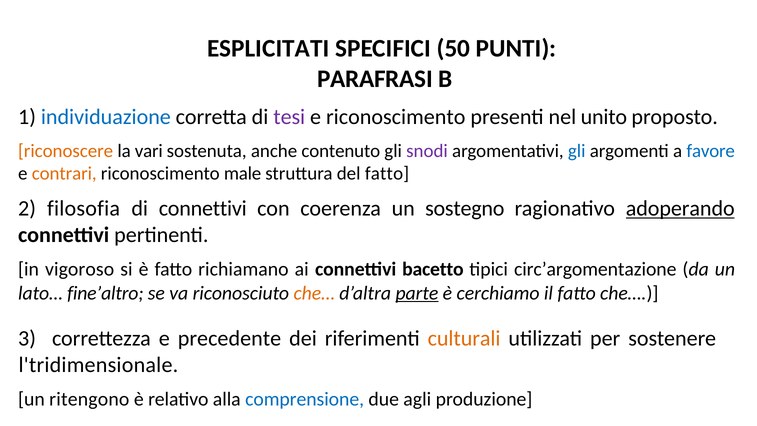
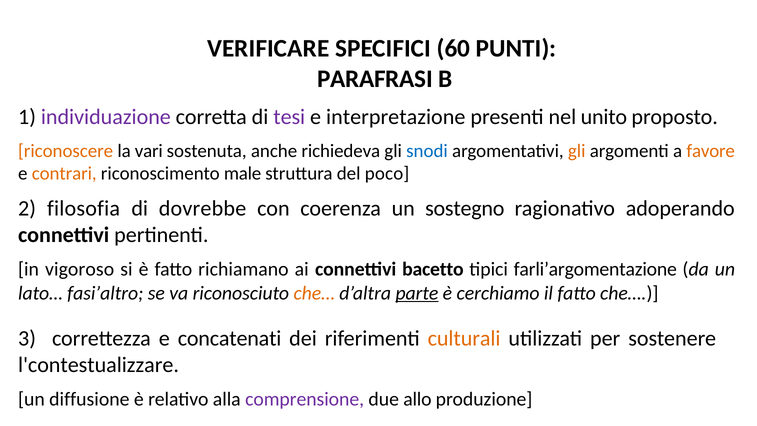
ESPLICITATI: ESPLICITATI -> VERIFICARE (268, 48)
50: 50 -> 60 (453, 48)
individuazione colour: blue -> purple (106, 117)
e riconoscimento: riconoscimento -> interpretazione (396, 117)
contenuto: contenuto -> richiedeva (341, 151)
snodi colour: purple -> blue (427, 151)
gli colour: blue -> orange (577, 151)
favore colour: blue -> orange (711, 151)
del fatto: fatto -> poco (387, 173)
di connettivi: connettivi -> dovrebbe (203, 208)
adoperando underline: present -> none (680, 208)
circ’argomentazione: circ’argomentazione -> farli’argomentazione (595, 269)
fine’altro: fine’altro -> fasi’altro (105, 293)
precedente: precedente -> concatenati (230, 338)
l'tridimensionale: l'tridimensionale -> l'contestualizzare (99, 365)
ritengono: ritengono -> diffusione (89, 399)
comprensione colour: blue -> purple (305, 399)
agli: agli -> allo (417, 399)
